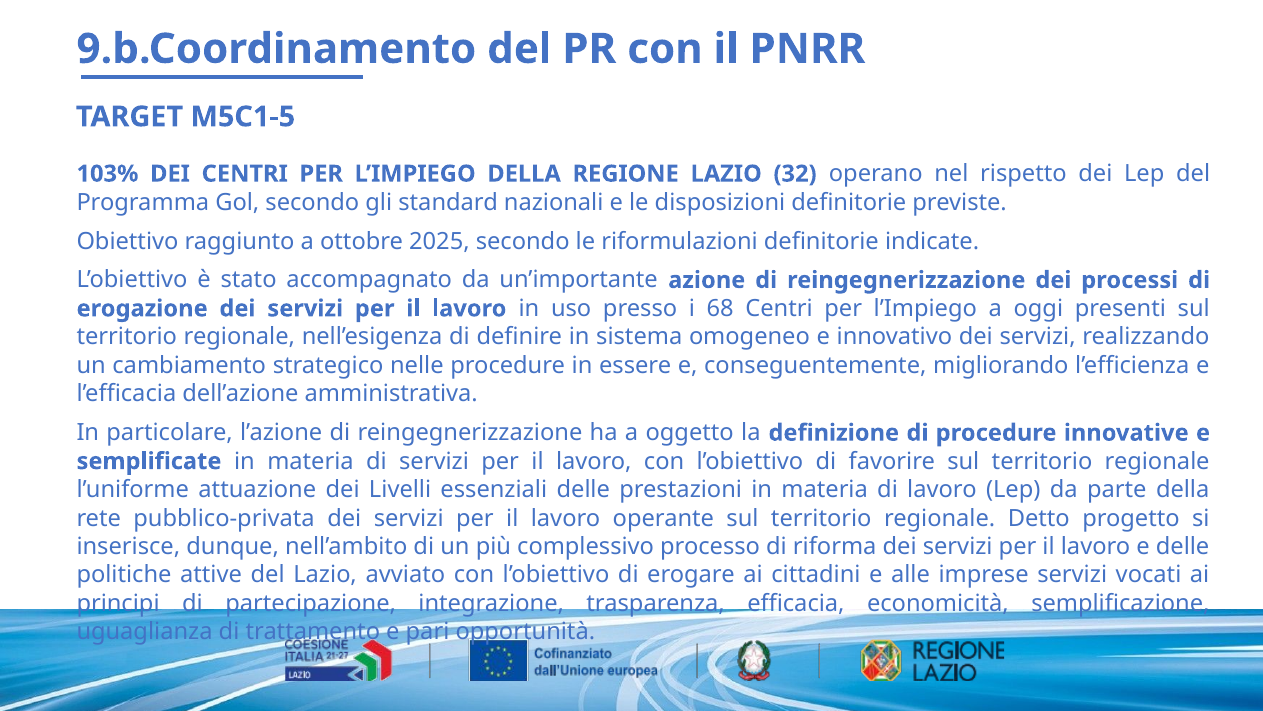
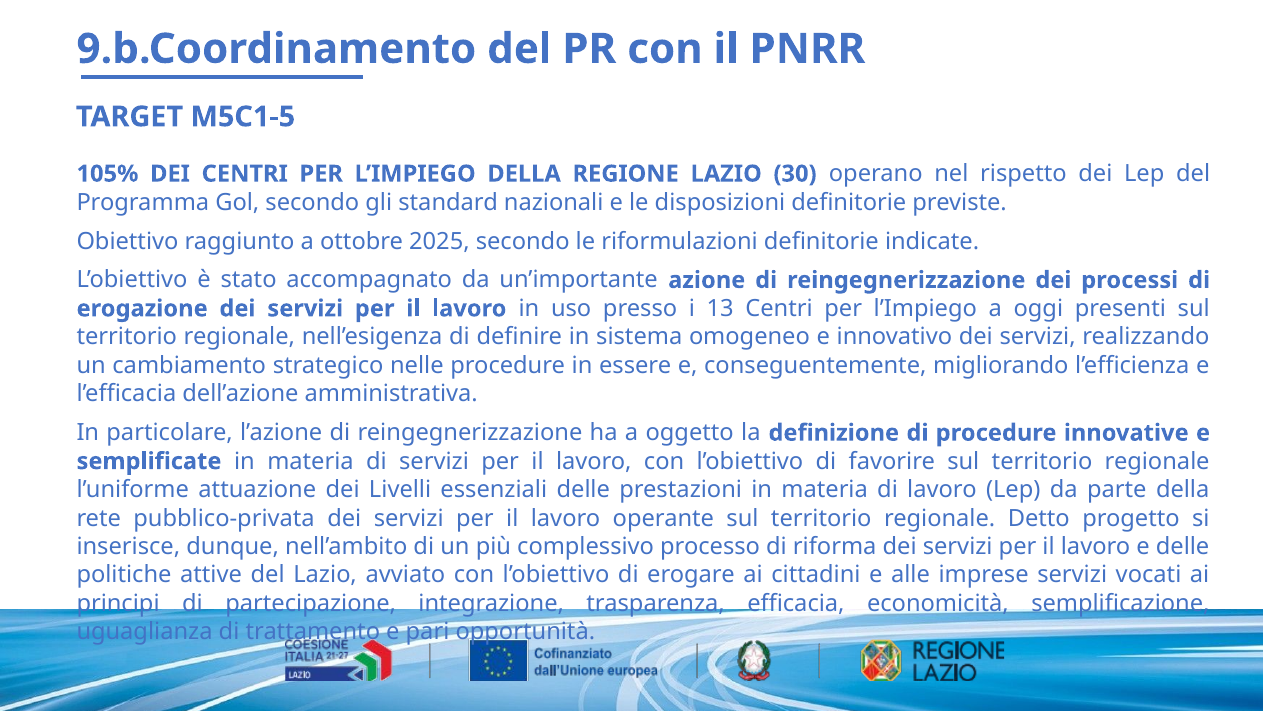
103%: 103% -> 105% (107, 174)
32: 32 -> 30 (795, 174)
68: 68 -> 13 (720, 308)
